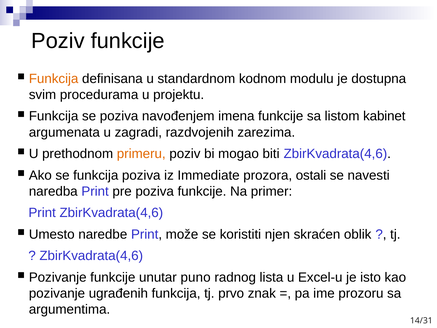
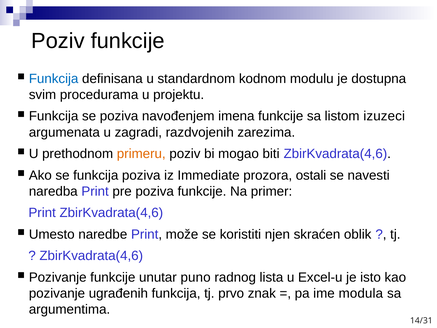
Funkcija colour: orange -> blue (54, 79)
kabinet: kabinet -> izuzeci (384, 116)
prozoru: prozoru -> modula (361, 293)
